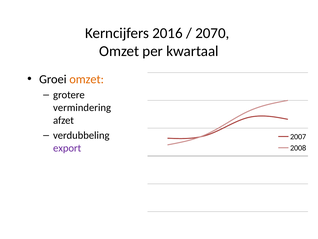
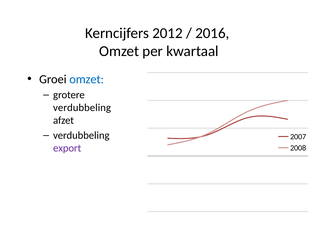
2016: 2016 -> 2012 (167, 33)
2070: 2070 -> 2016 (212, 33)
omzet colour: orange -> blue (87, 79)
vermindering: vermindering -> verdubbeling (82, 108)
